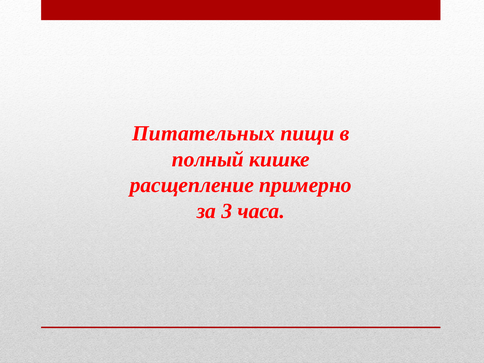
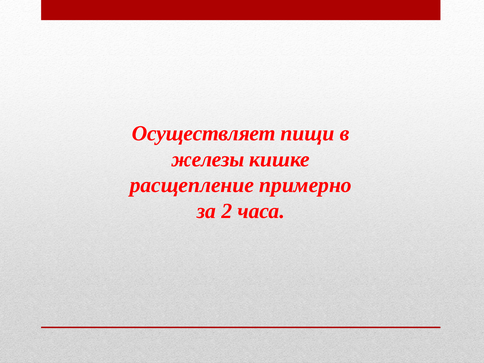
Питательных: Питательных -> Осуществляет (204, 133)
полный: полный -> железы (208, 159)
3: 3 -> 2 (227, 211)
